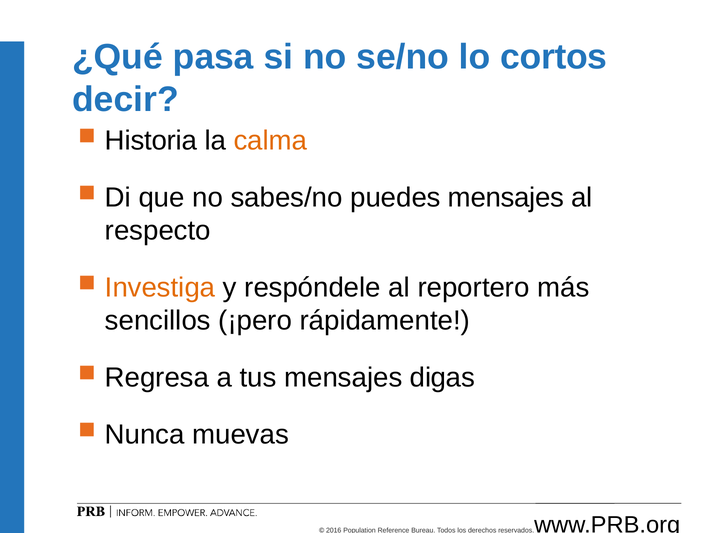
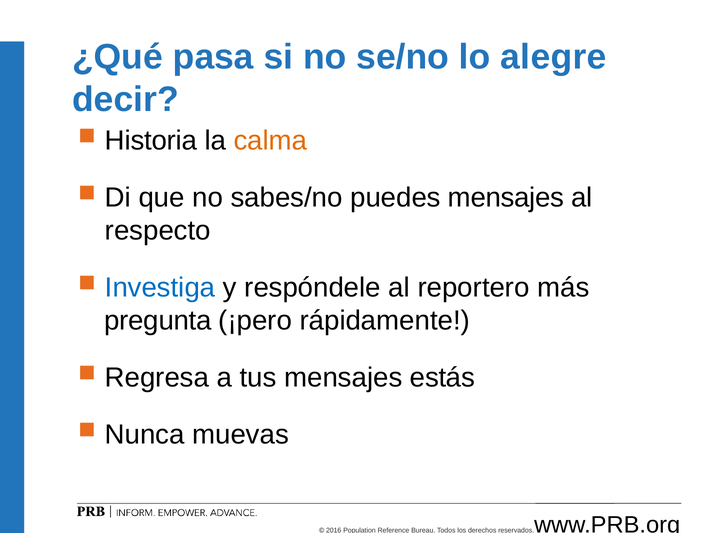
cortos: cortos -> alegre (553, 57)
Investiga colour: orange -> blue (160, 288)
sencillos: sencillos -> pregunta (158, 321)
digas: digas -> estás (442, 378)
